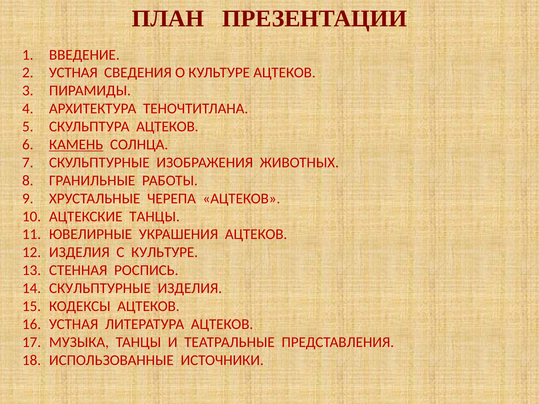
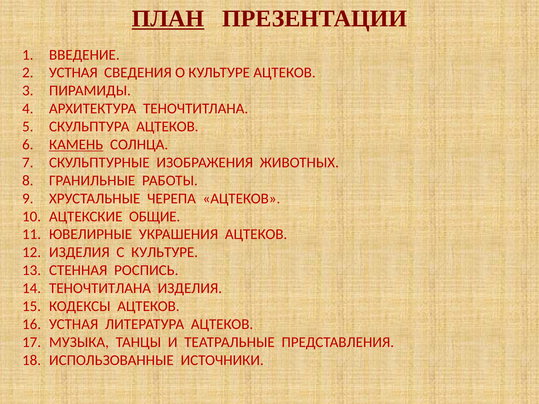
ПЛАН underline: none -> present (168, 19)
АЦТЕКСКИЕ ТАНЦЫ: ТАНЦЫ -> ОБЩИЕ (155, 217)
СКУЛЬПТУРНЫЕ: СКУЛЬПТУРНЫЕ -> ТЕНОЧТИТЛАНА (100, 288)
